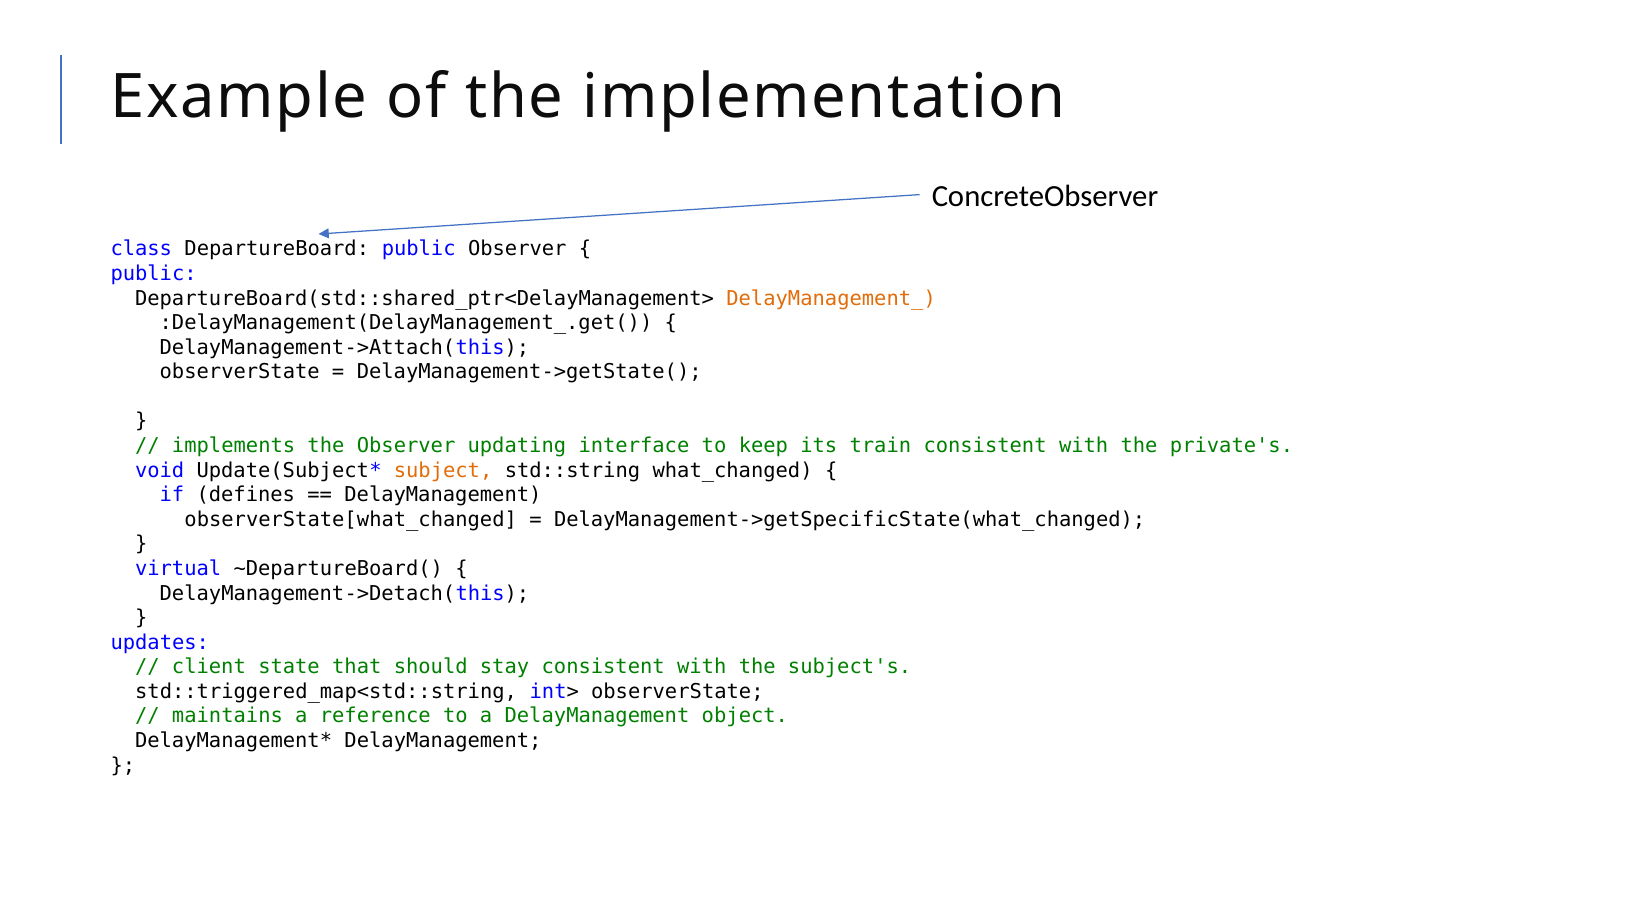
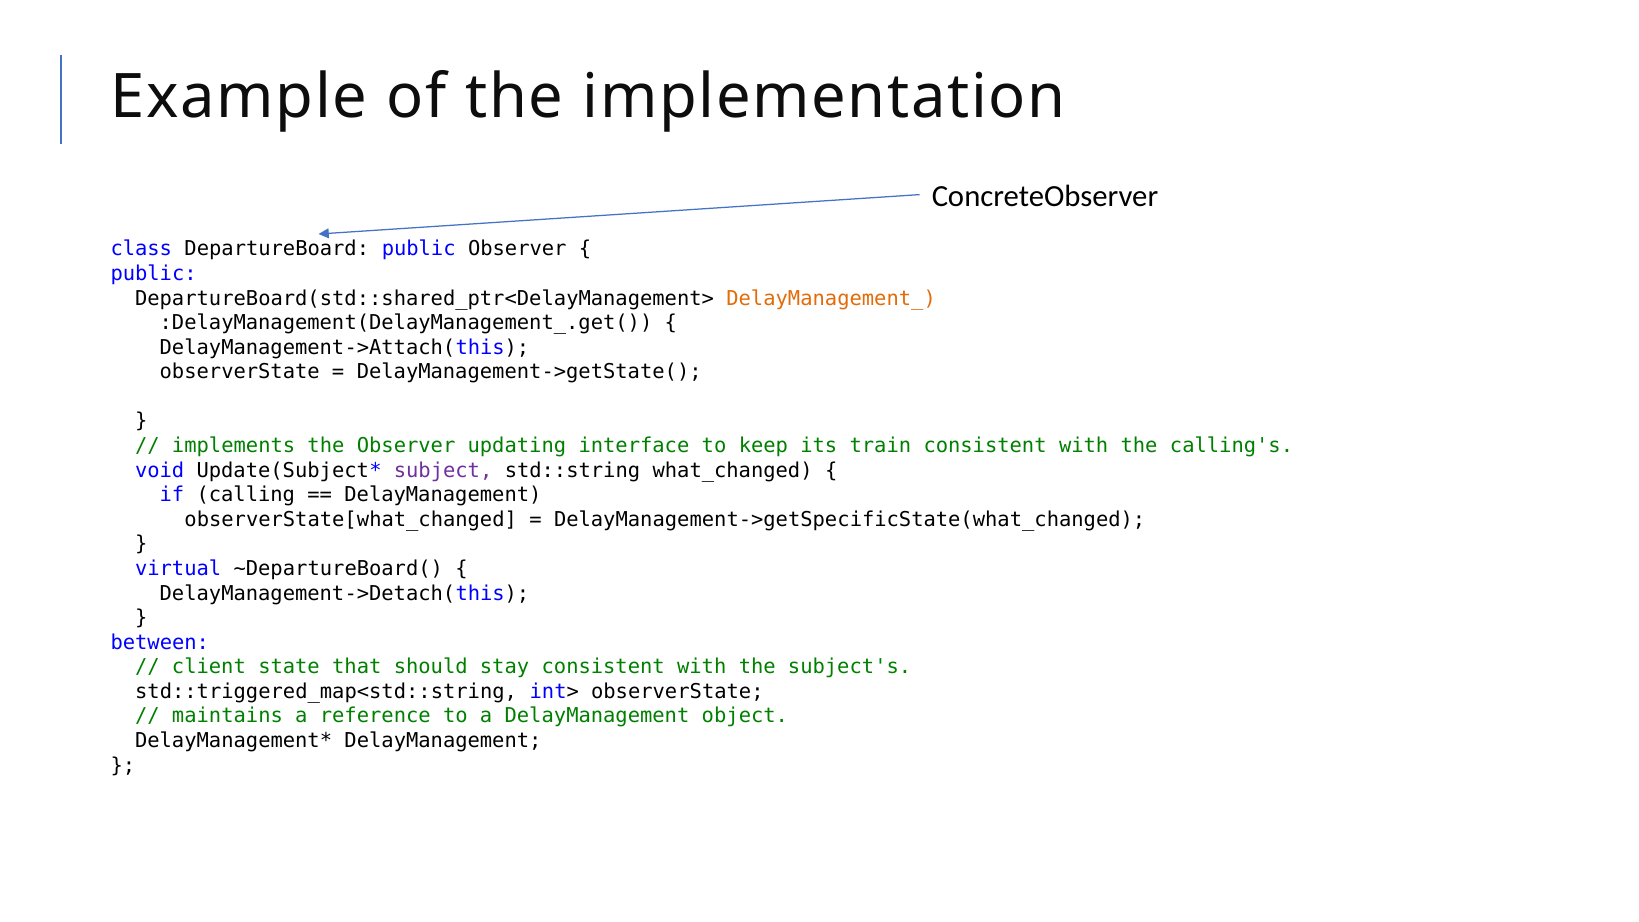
private's: private's -> calling's (1232, 446)
subject colour: orange -> purple (443, 470)
defines: defines -> calling (246, 495)
updates: updates -> between (160, 642)
